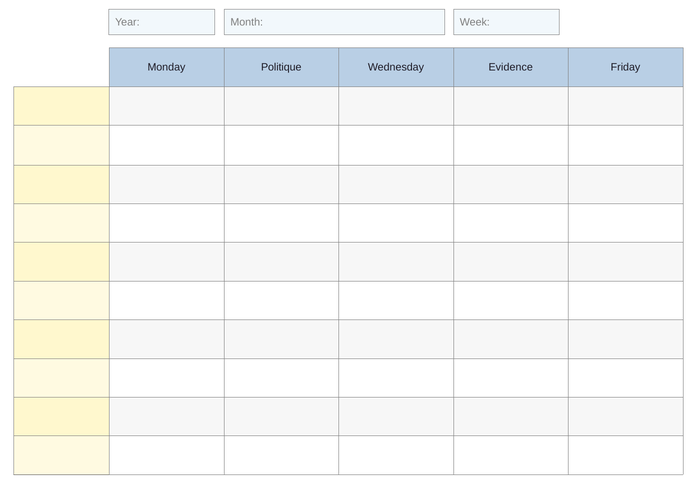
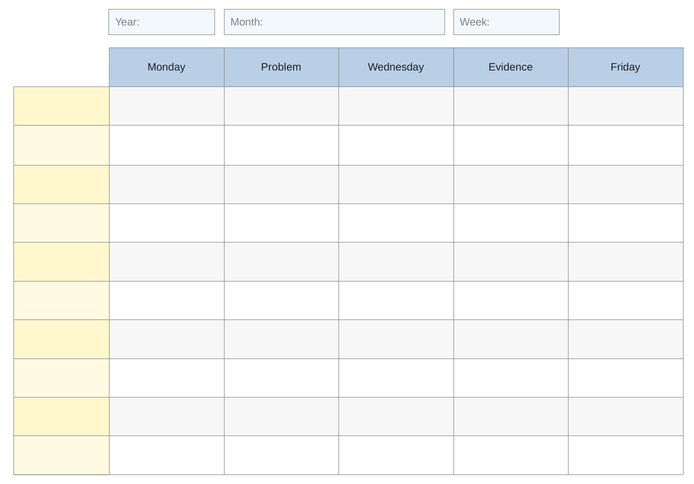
Politique: Politique -> Problem (281, 67)
